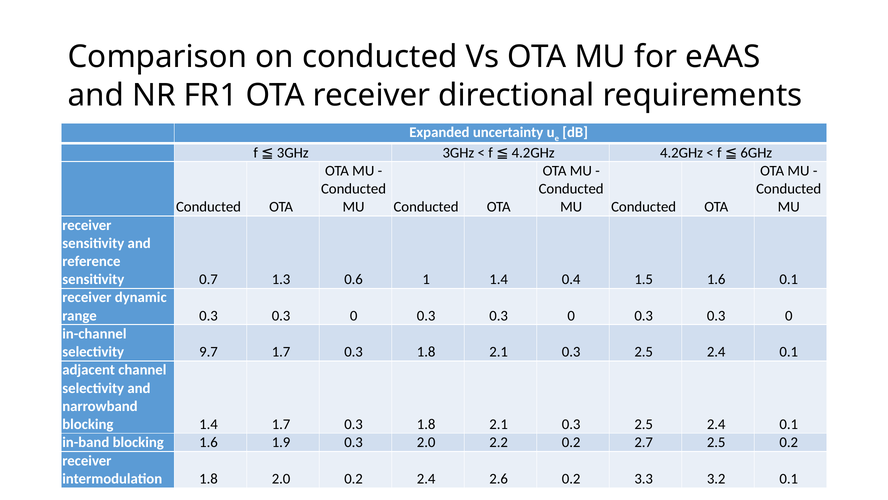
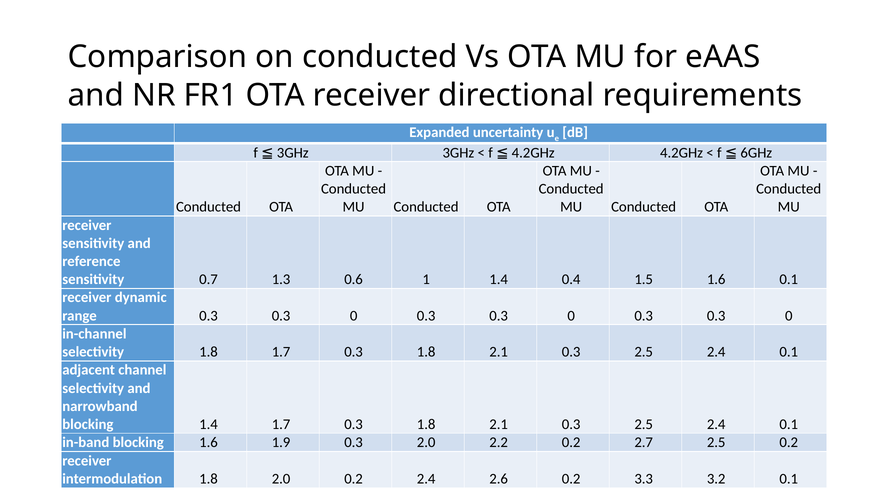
selectivity 9.7: 9.7 -> 1.8 (209, 352)
